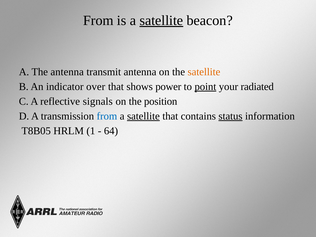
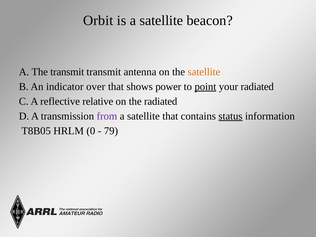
From: From -> Orbit (98, 20)
satellite underline: present -> none (161, 20)
The antenna: antenna -> transmit (67, 72)
signals: signals -> relative (98, 101)
the position: position -> radiated (161, 101)
from colour: blue -> purple (107, 116)
satellite underline: present -> none (143, 116)
1: 1 -> 0 (91, 131)
64: 64 -> 79 (111, 131)
